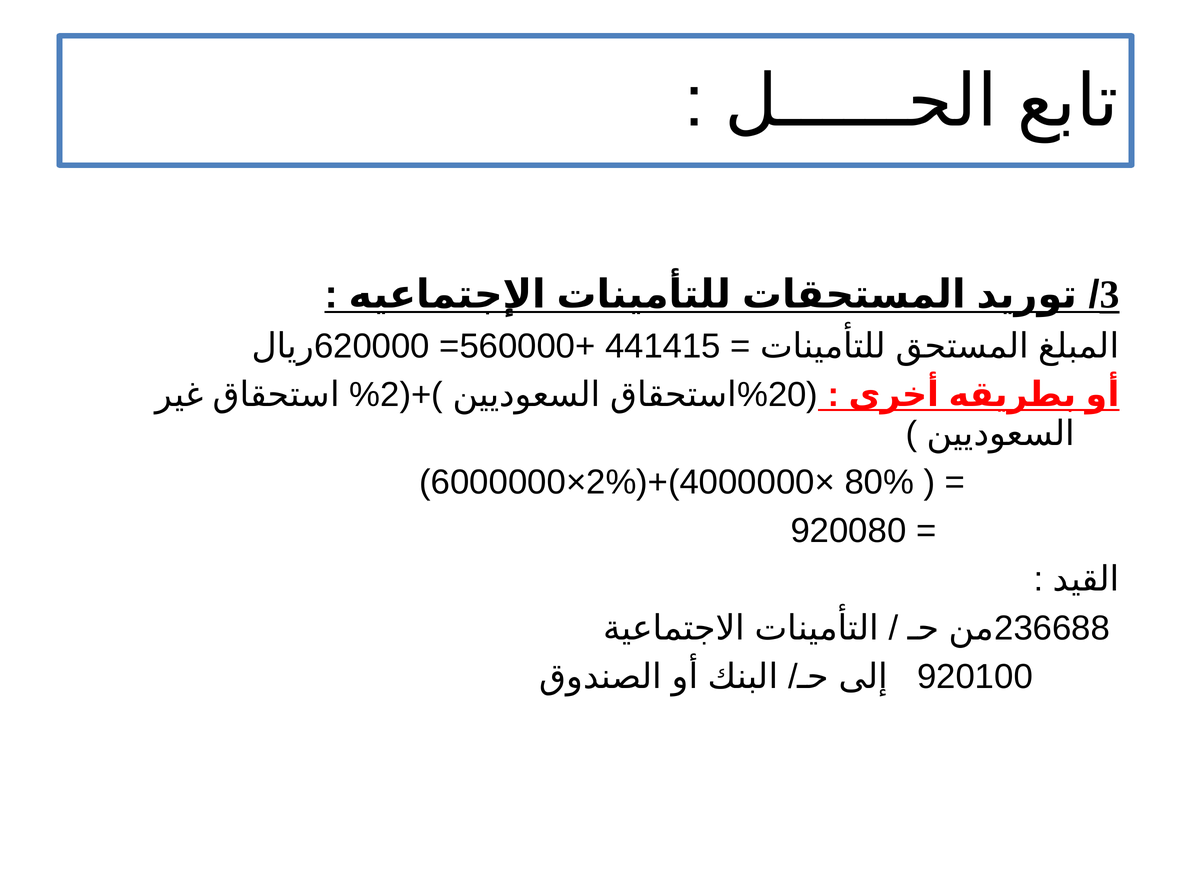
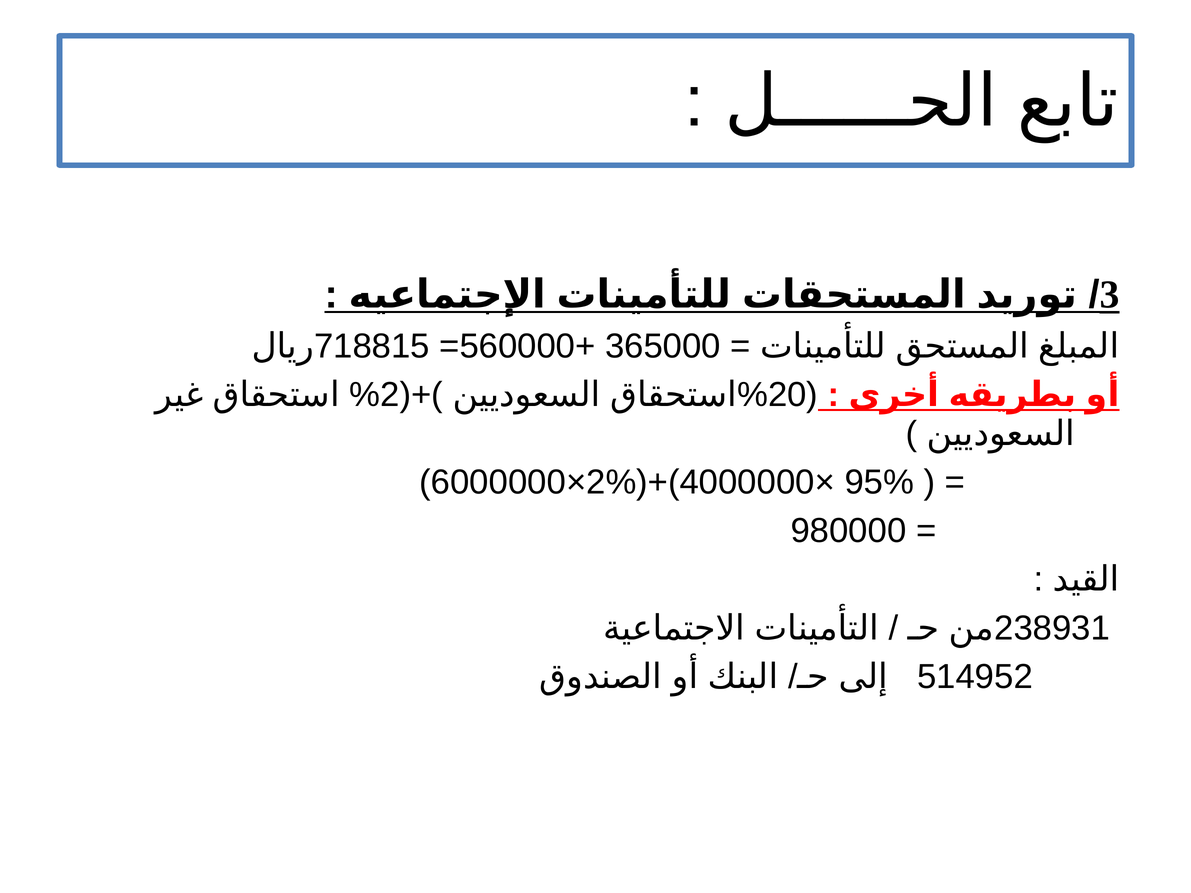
620000: 620000 -> 718815 (372, 346)
441415: 441415 -> 365000 (663, 346)
80%: 80% -> 95% (879, 482)
920080: 920080 -> 980000 (848, 531)
236688: 236688 -> 238931 (1052, 628)
920100: 920100 -> 514952 (975, 677)
